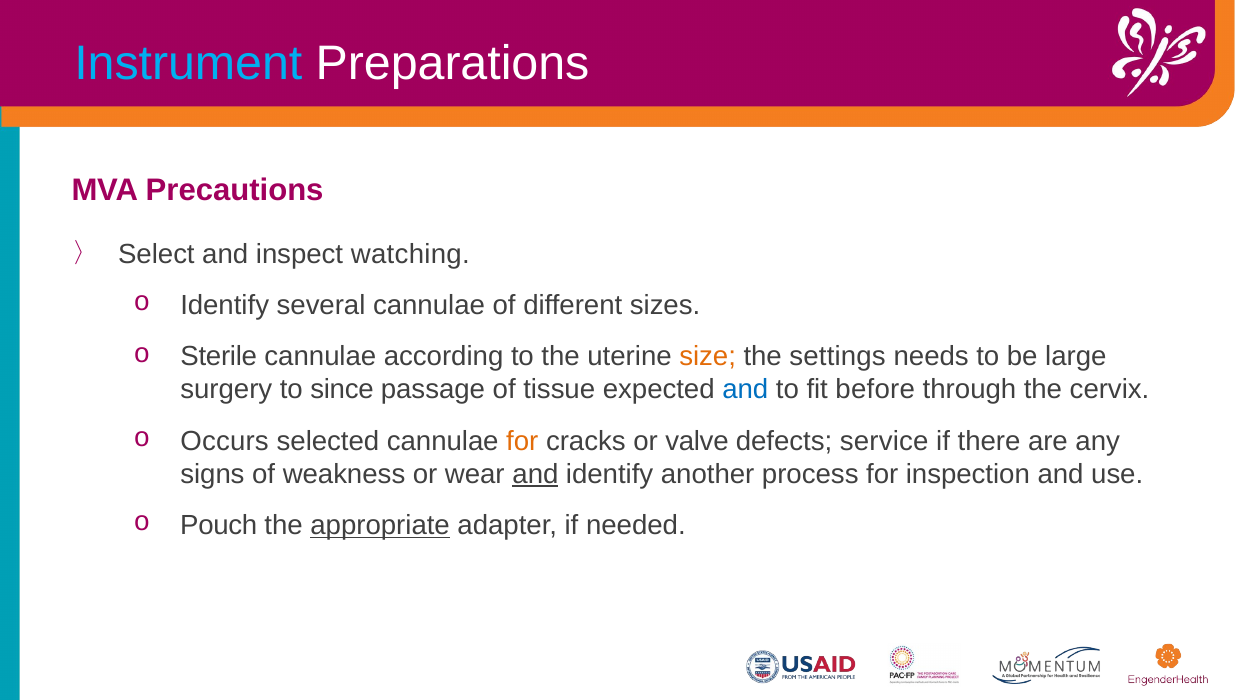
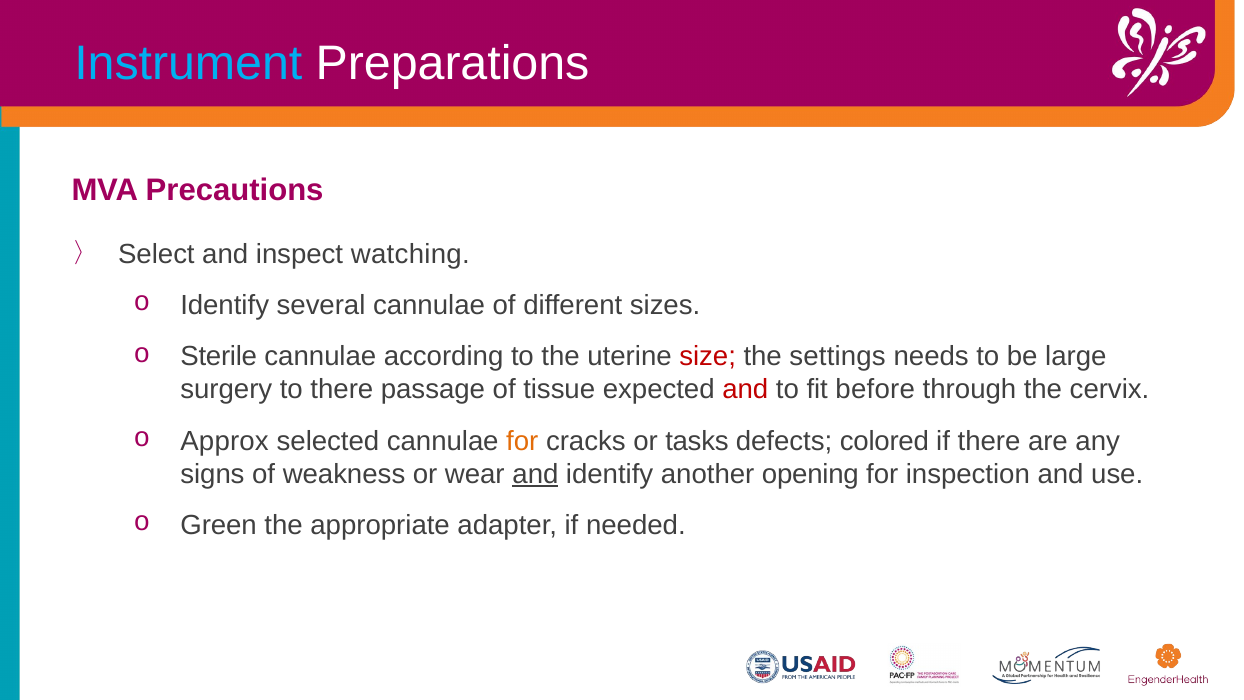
size colour: orange -> red (708, 357)
to since: since -> there (342, 390)
and colour: blue -> red (745, 390)
Occurs: Occurs -> Approx (225, 441)
valve: valve -> tasks (697, 441)
service: service -> colored (884, 441)
process: process -> opening (810, 474)
Pouch: Pouch -> Green (219, 525)
appropriate underline: present -> none (380, 525)
